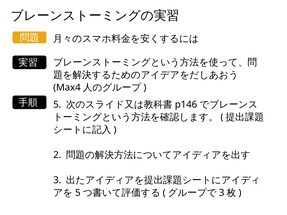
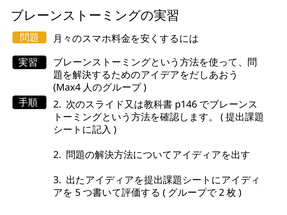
5: 5 -> 2 (57, 105)
3: 3 -> 2 (222, 193)
